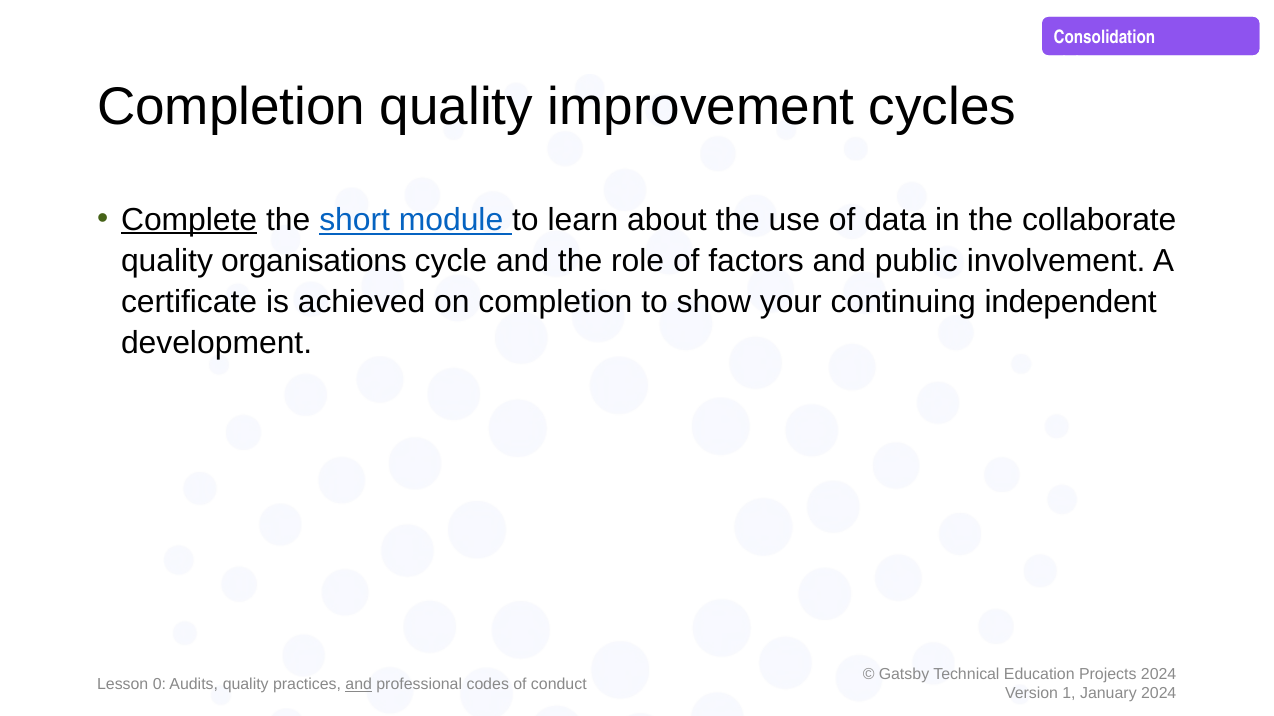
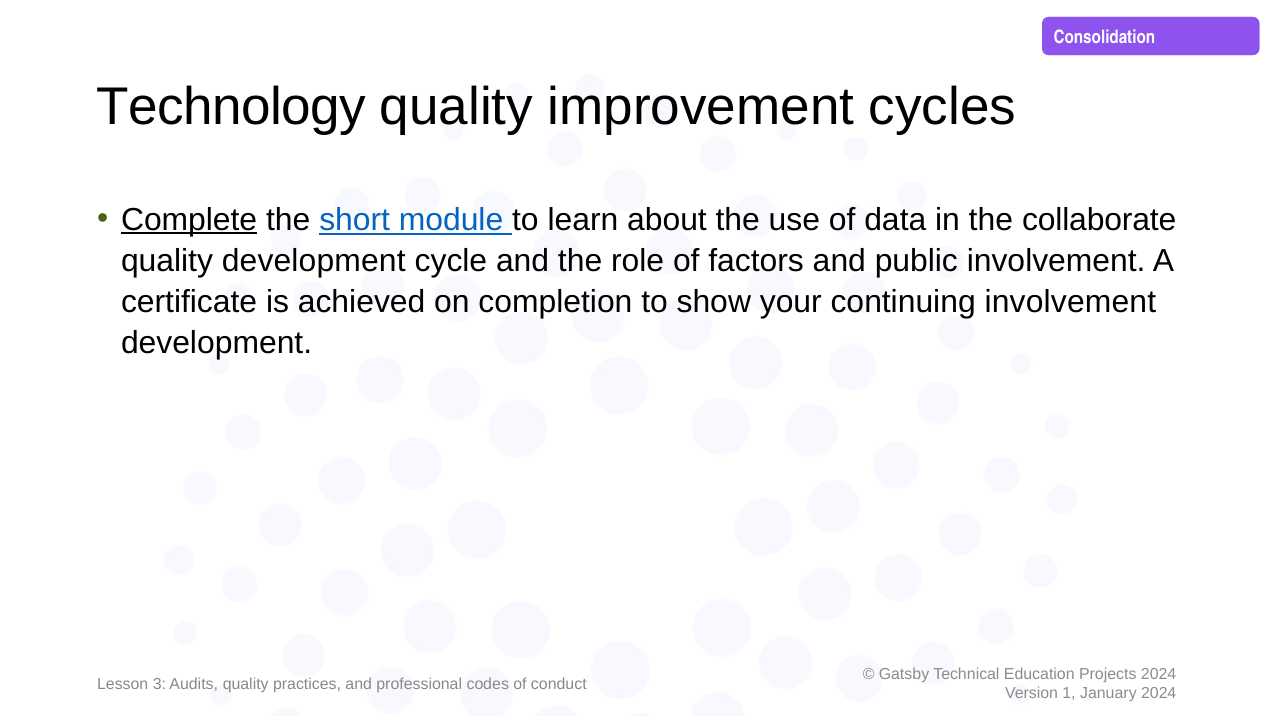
Completion: Completion -> Technology (231, 107)
quality organisations: organisations -> development (314, 261)
continuing independent: independent -> involvement (1070, 302)
0: 0 -> 3 (159, 685)
and underline: present -> none (359, 685)
